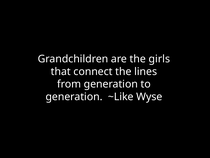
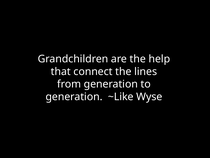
girls: girls -> help (159, 59)
